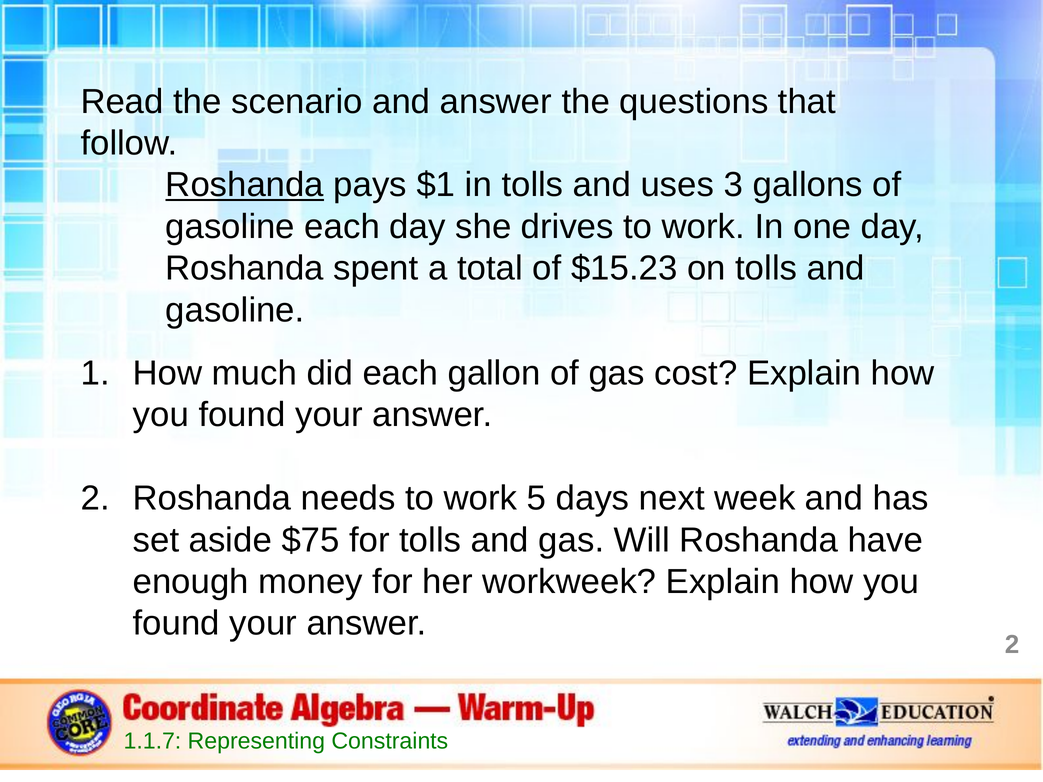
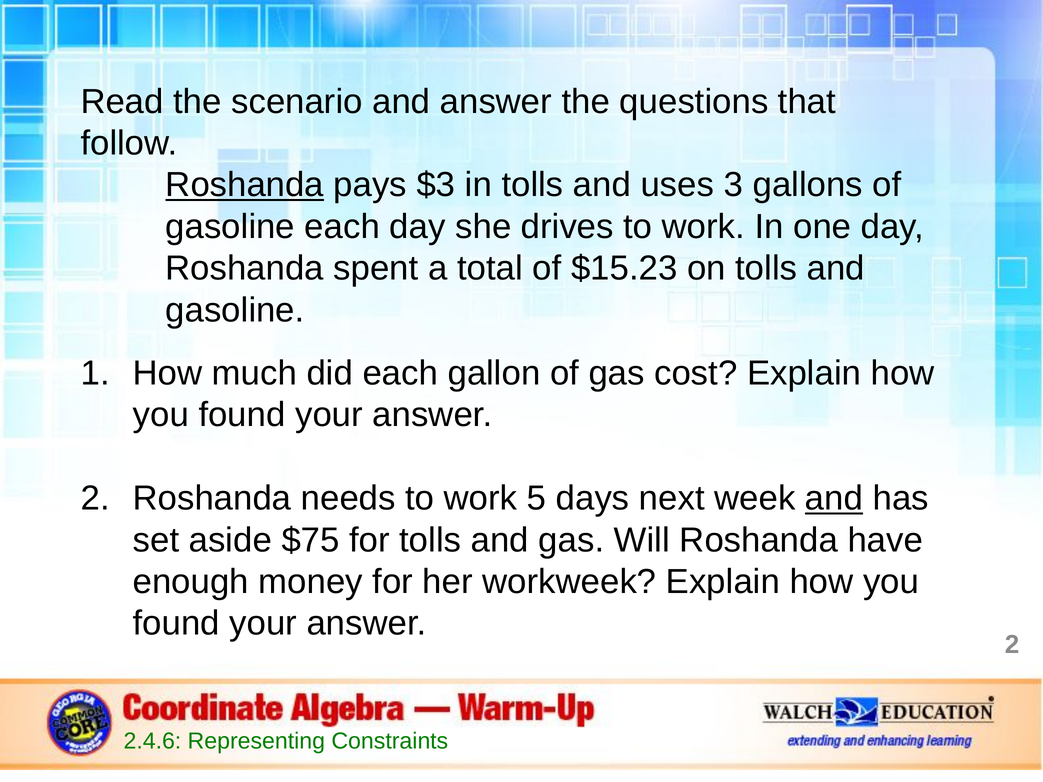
$1: $1 -> $3 (436, 185)
and underline: none -> present (834, 499)
1.1.7: 1.1.7 -> 2.4.6 (152, 741)
